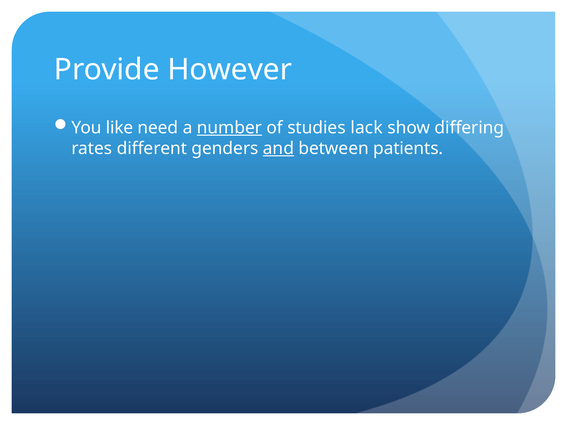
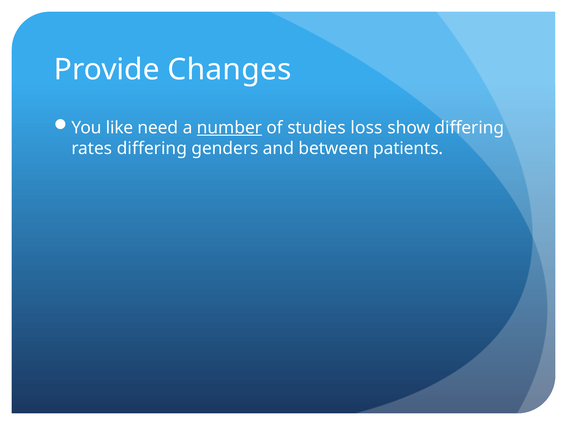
However: However -> Changes (230, 70)
lack: lack -> loss (367, 128)
rates different: different -> differing (152, 149)
and underline: present -> none (278, 149)
